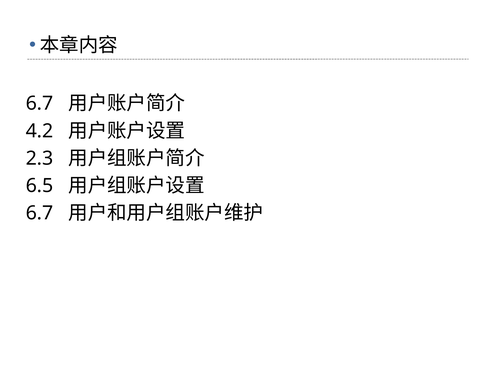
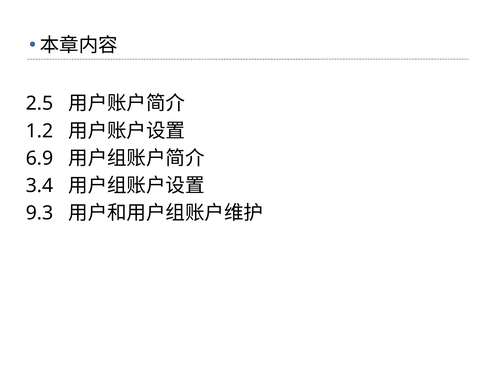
6.7: 6.7 -> 2.5 (40, 103)
4.2: 4.2 -> 1.2 (40, 131)
2.3: 2.3 -> 6.9 (40, 158)
6.5: 6.5 -> 3.4 (40, 185)
6.7: 6.7 -> 9.3 (40, 213)
